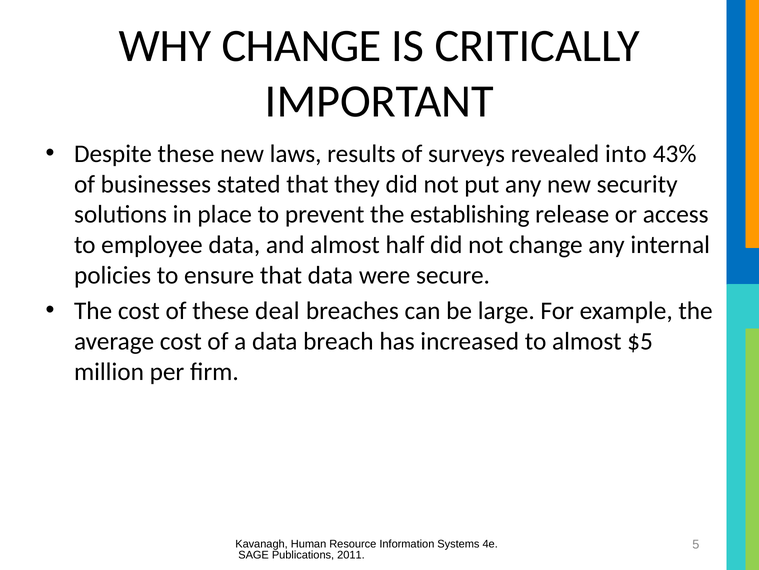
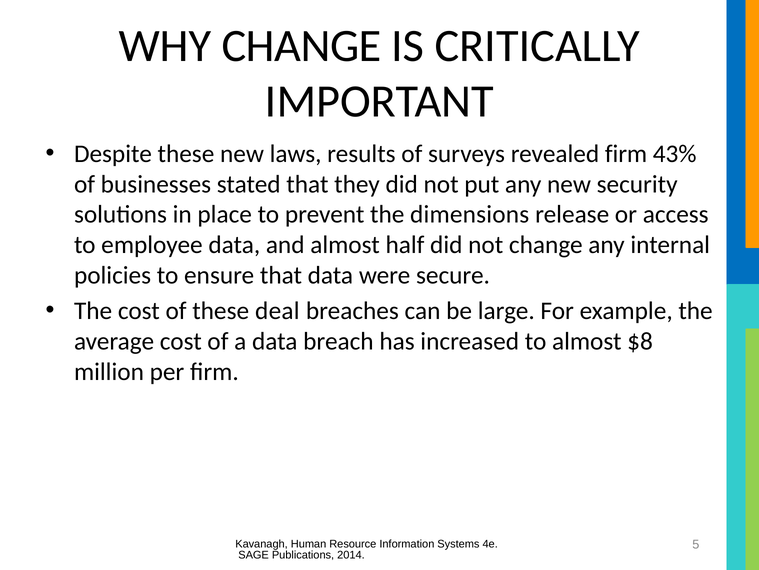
revealed into: into -> firm (626, 154)
establishing: establishing -> dimensions (470, 214)
$5: $5 -> $8 (640, 341)
2011: 2011 -> 2014 (351, 555)
